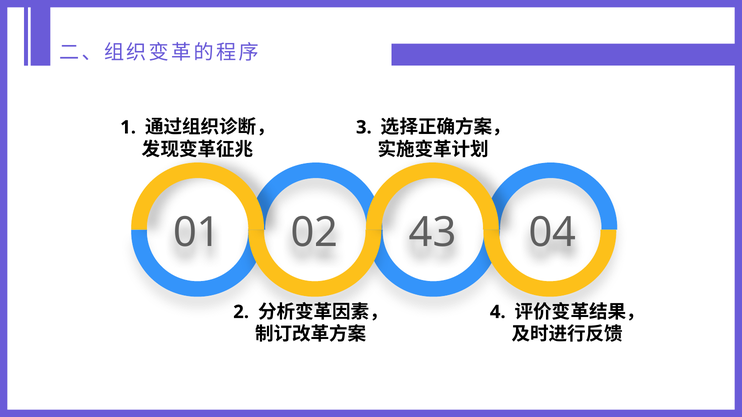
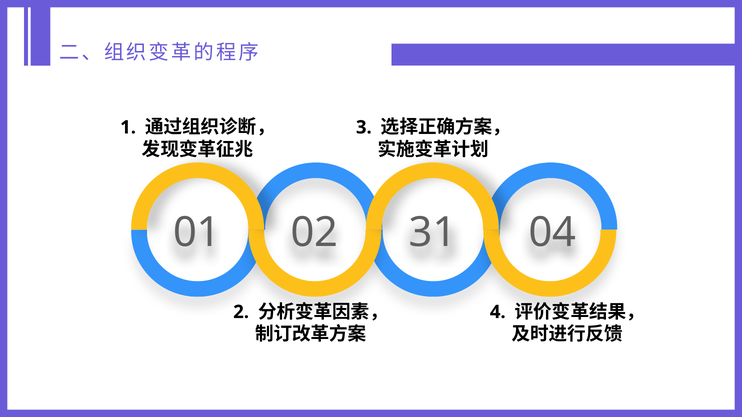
43: 43 -> 31 (433, 233)
